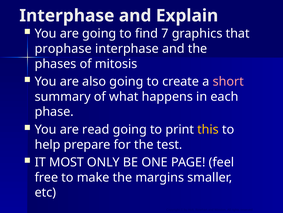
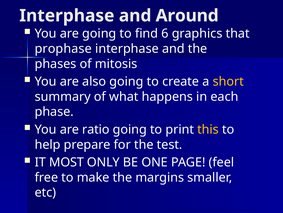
Explain: Explain -> Around (187, 16)
7: 7 -> 6 (165, 33)
short colour: pink -> yellow (228, 81)
read: read -> ratio (96, 129)
